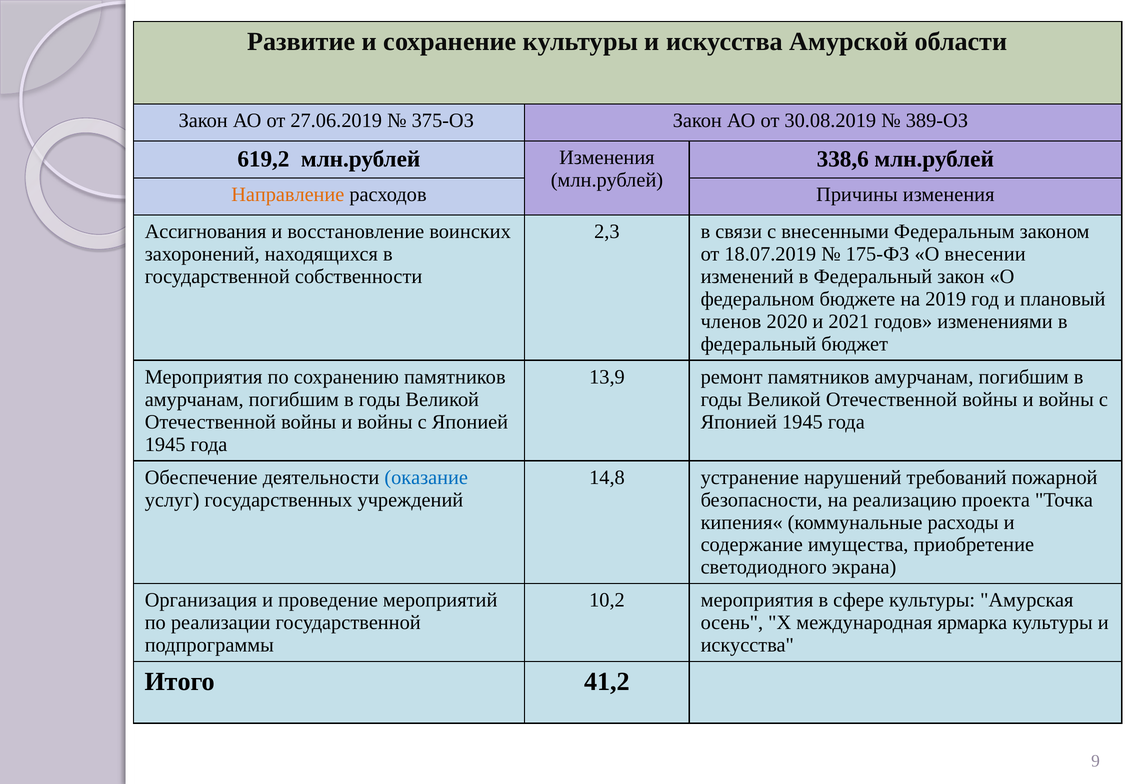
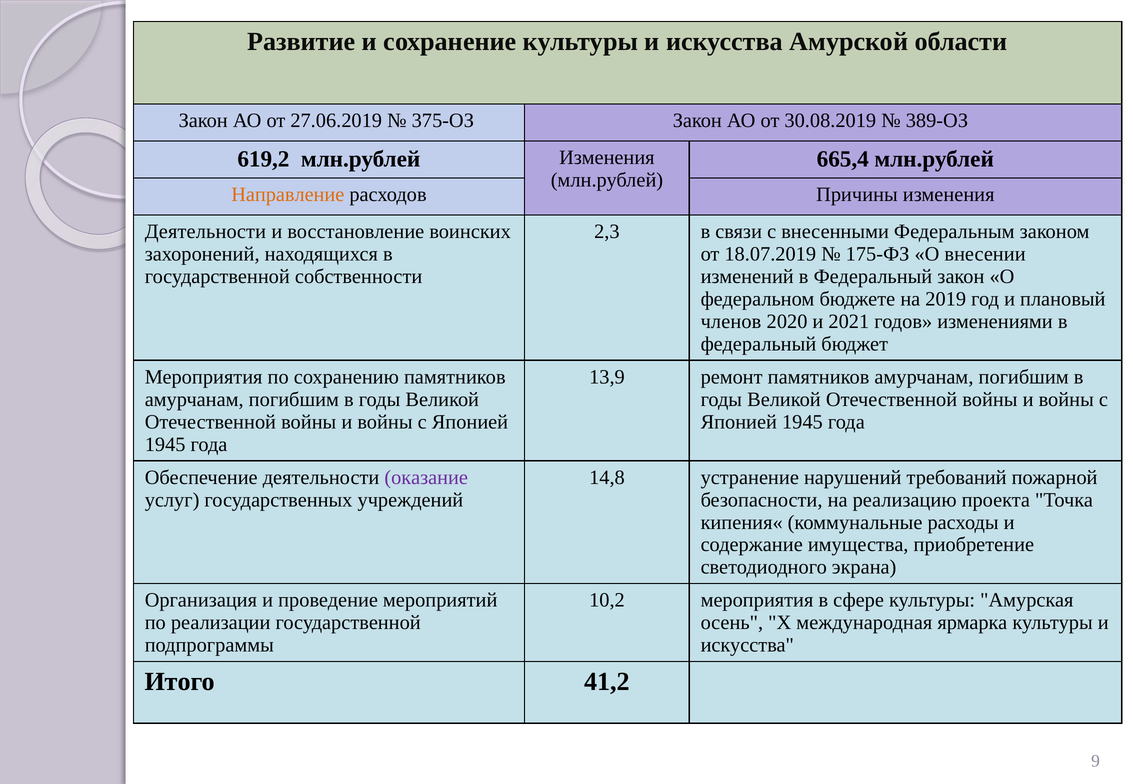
338,6: 338,6 -> 665,4 (843, 159)
Ассигнования: Ассигнования -> Деятельности (205, 232)
оказание colour: blue -> purple (426, 478)
